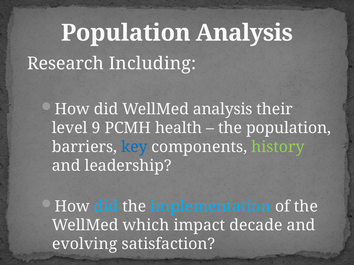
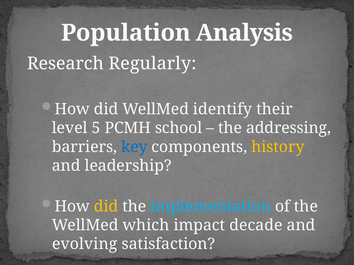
Including: Including -> Regularly (152, 64)
WellMed analysis: analysis -> identify (223, 109)
9: 9 -> 5 (96, 128)
health: health -> school (179, 128)
the population: population -> addressing (289, 128)
history colour: light green -> yellow (278, 147)
did colour: light blue -> yellow (106, 207)
